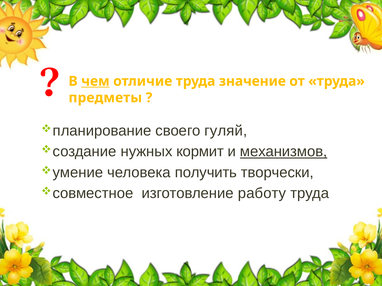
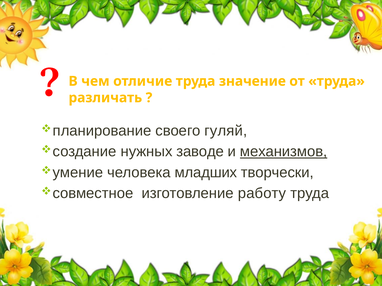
чем underline: present -> none (95, 81)
предметы: предметы -> различать (105, 98)
кормит: кормит -> заводе (200, 152)
получить: получить -> младших (206, 173)
